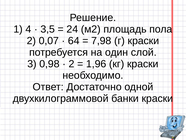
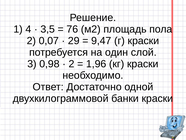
24: 24 -> 76 (72, 29)
64: 64 -> 29 (74, 41)
7,98: 7,98 -> 9,47 (101, 41)
